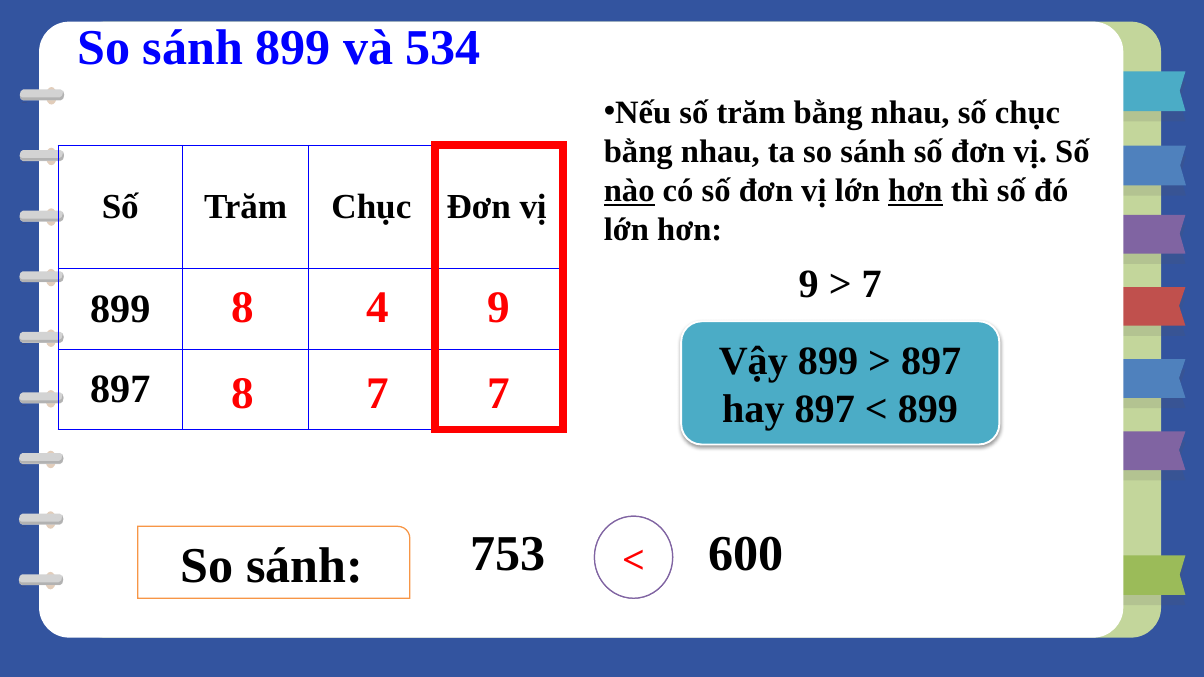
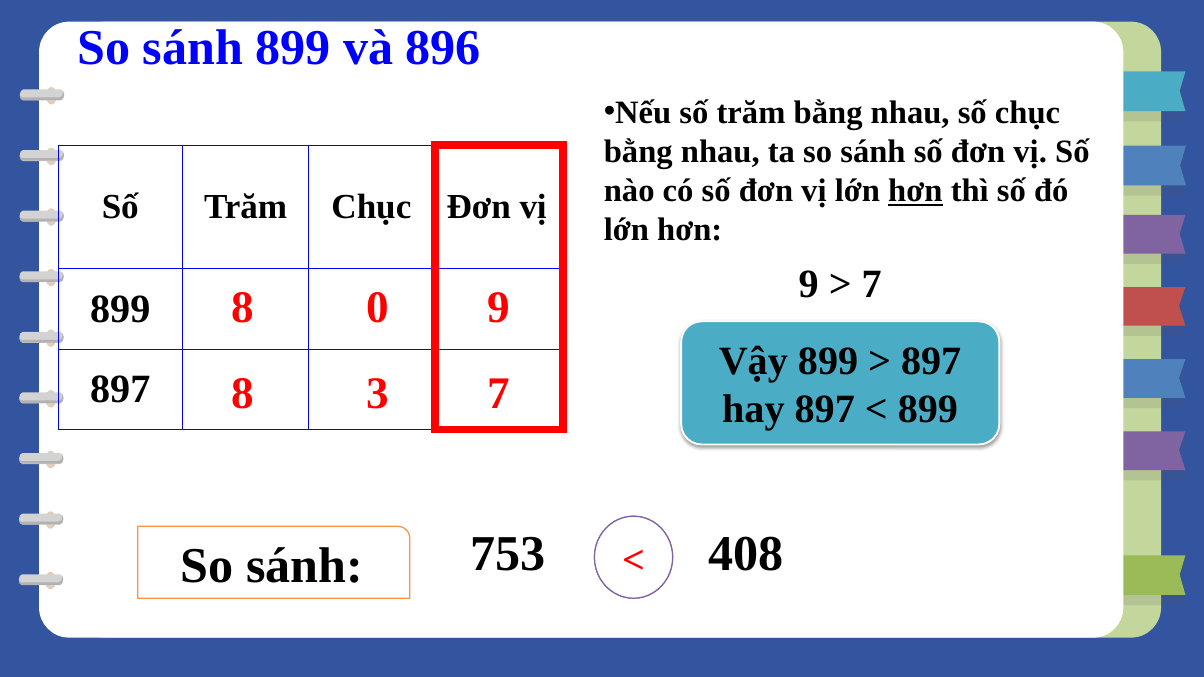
534: 534 -> 896 (443, 48)
nào underline: present -> none (629, 191)
4: 4 -> 0 (378, 308)
8 7: 7 -> 3 (378, 393)
600: 600 -> 408 (746, 554)
